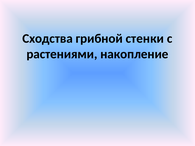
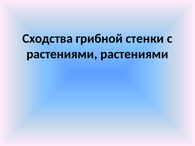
растениями накопление: накопление -> растениями (134, 54)
